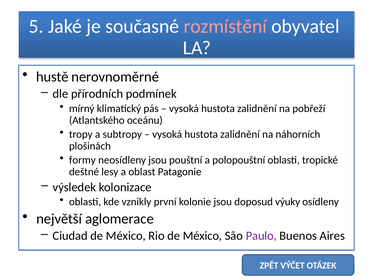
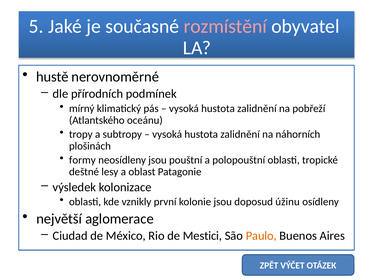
výuky: výuky -> úžinu (288, 202)
Rio de México: México -> Mestici (202, 236)
Paulo colour: purple -> orange (261, 236)
